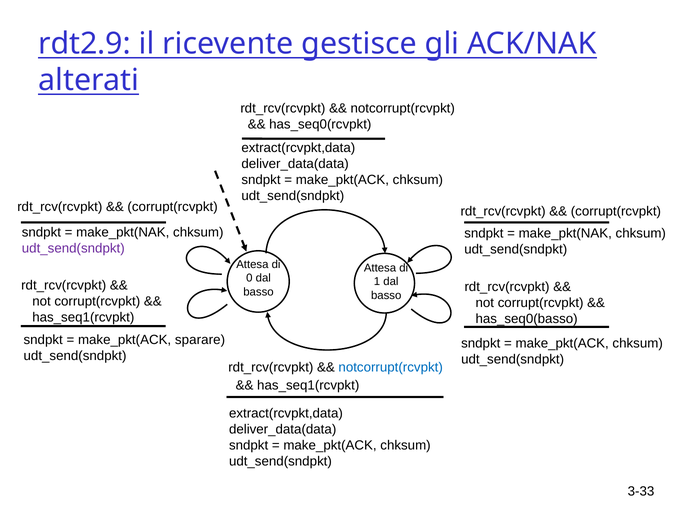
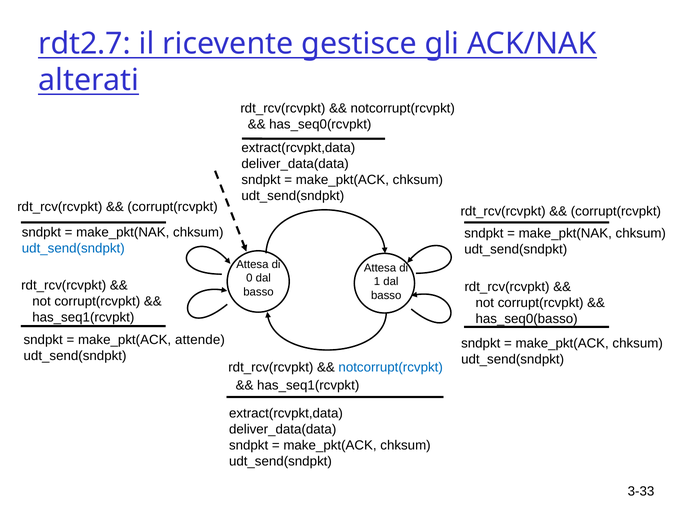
rdt2.9: rdt2.9 -> rdt2.7 (85, 44)
udt_send(sndpkt colour: purple -> blue (73, 248)
sparare: sparare -> attende (200, 340)
